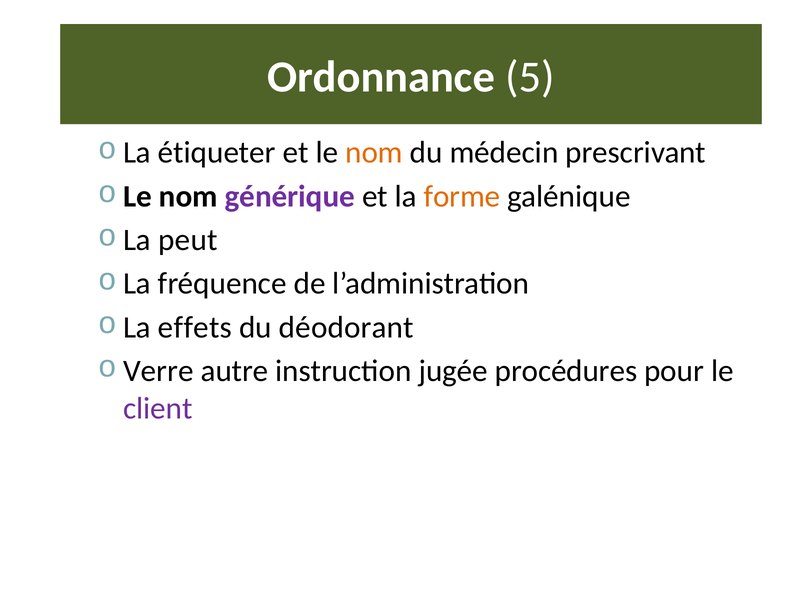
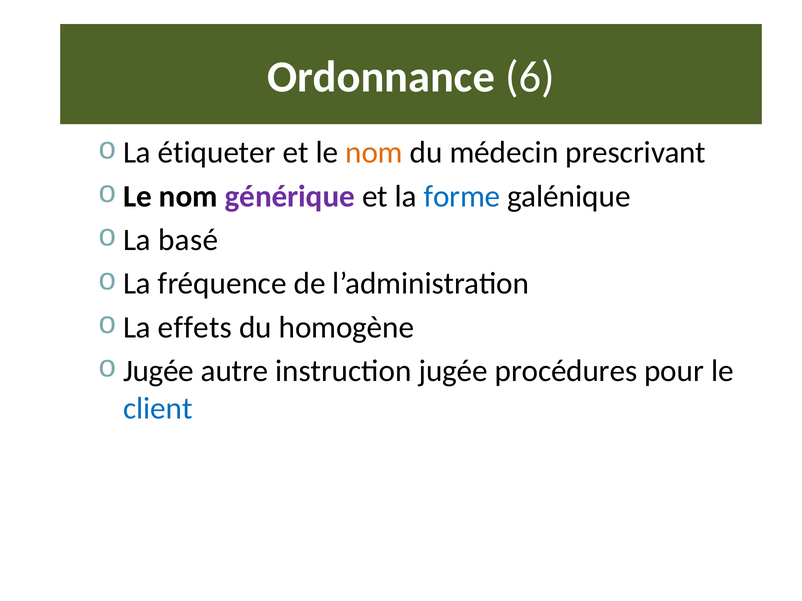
5: 5 -> 6 (530, 77)
forme colour: orange -> blue (462, 196)
peut: peut -> basé (188, 240)
déodorant: déodorant -> homogène (346, 327)
Verre: Verre -> Jugée (158, 371)
client colour: purple -> blue (158, 409)
